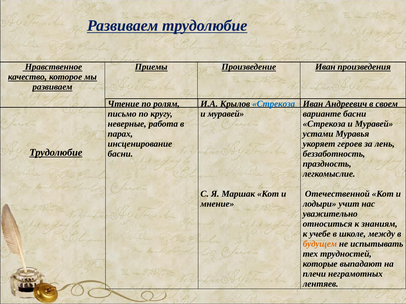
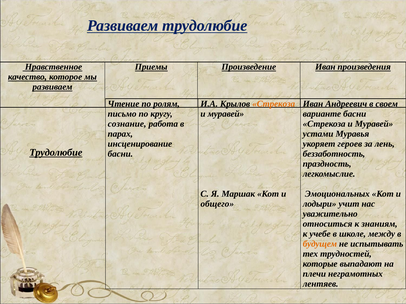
Стрекоза colour: blue -> orange (274, 104)
неверные: неверные -> сознание (127, 124)
Отечественной: Отечественной -> Эмоциональных (337, 194)
мнение: мнение -> общего (217, 204)
